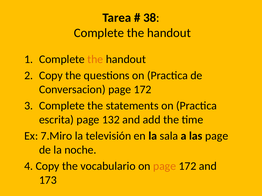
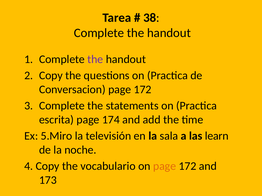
the colour: orange -> purple (95, 59)
132: 132 -> 174 (111, 120)
7.Miro: 7.Miro -> 5.Miro (56, 136)
las page: page -> learn (217, 136)
